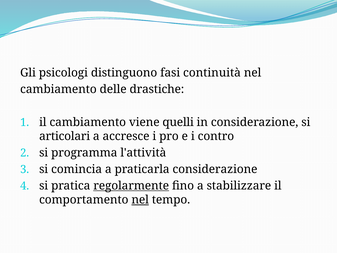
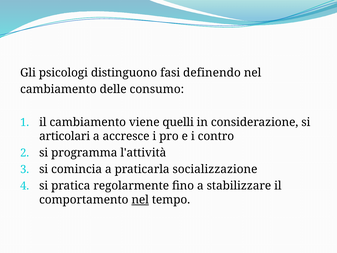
continuità: continuità -> definendo (212, 73)
drastiche: drastiche -> consumo (157, 89)
praticarla considerazione: considerazione -> socializzazione (215, 169)
regolarmente underline: present -> none (131, 186)
